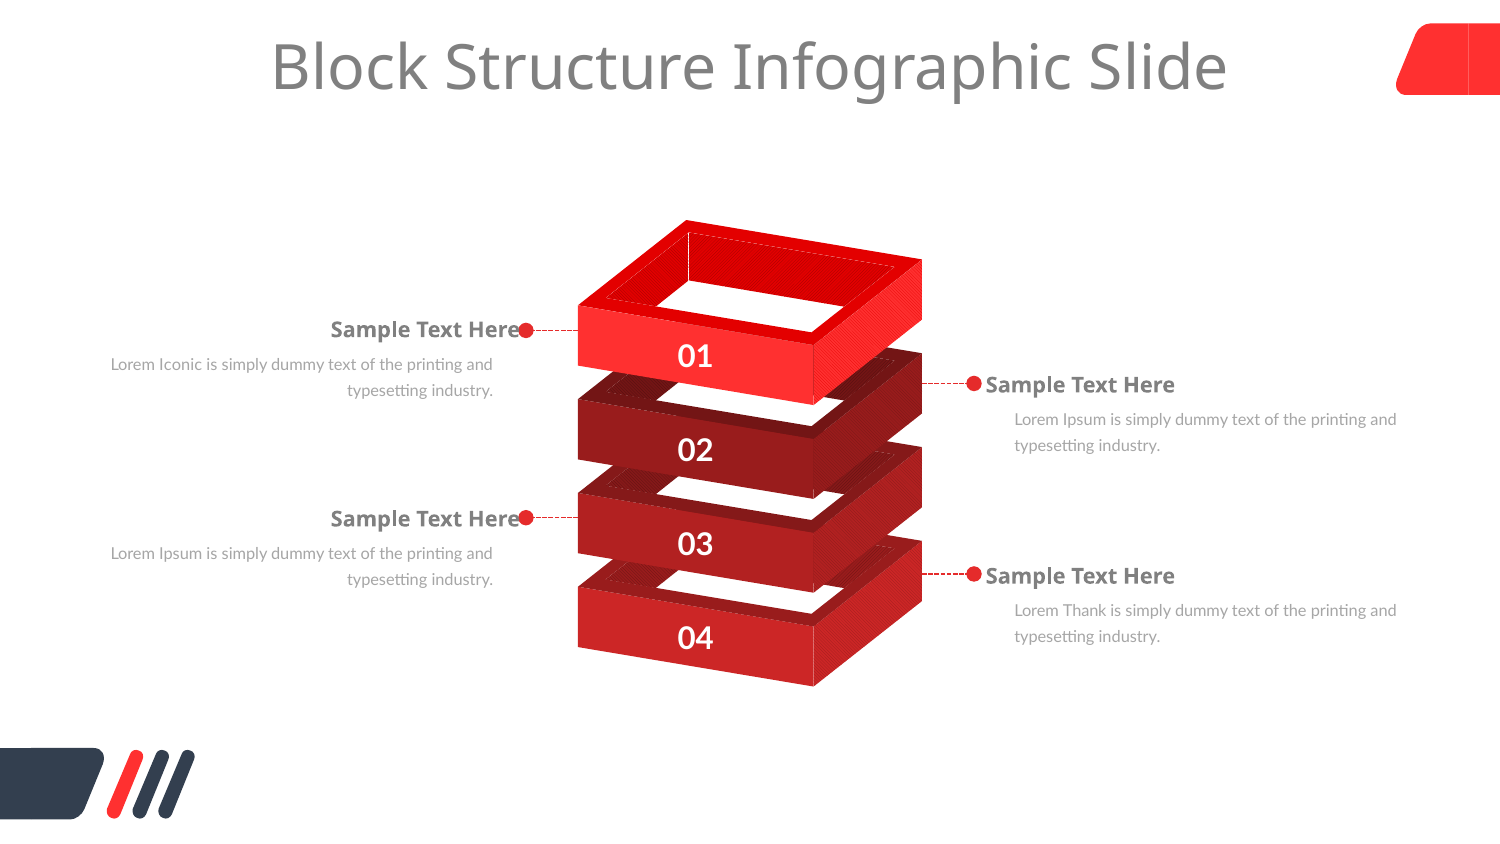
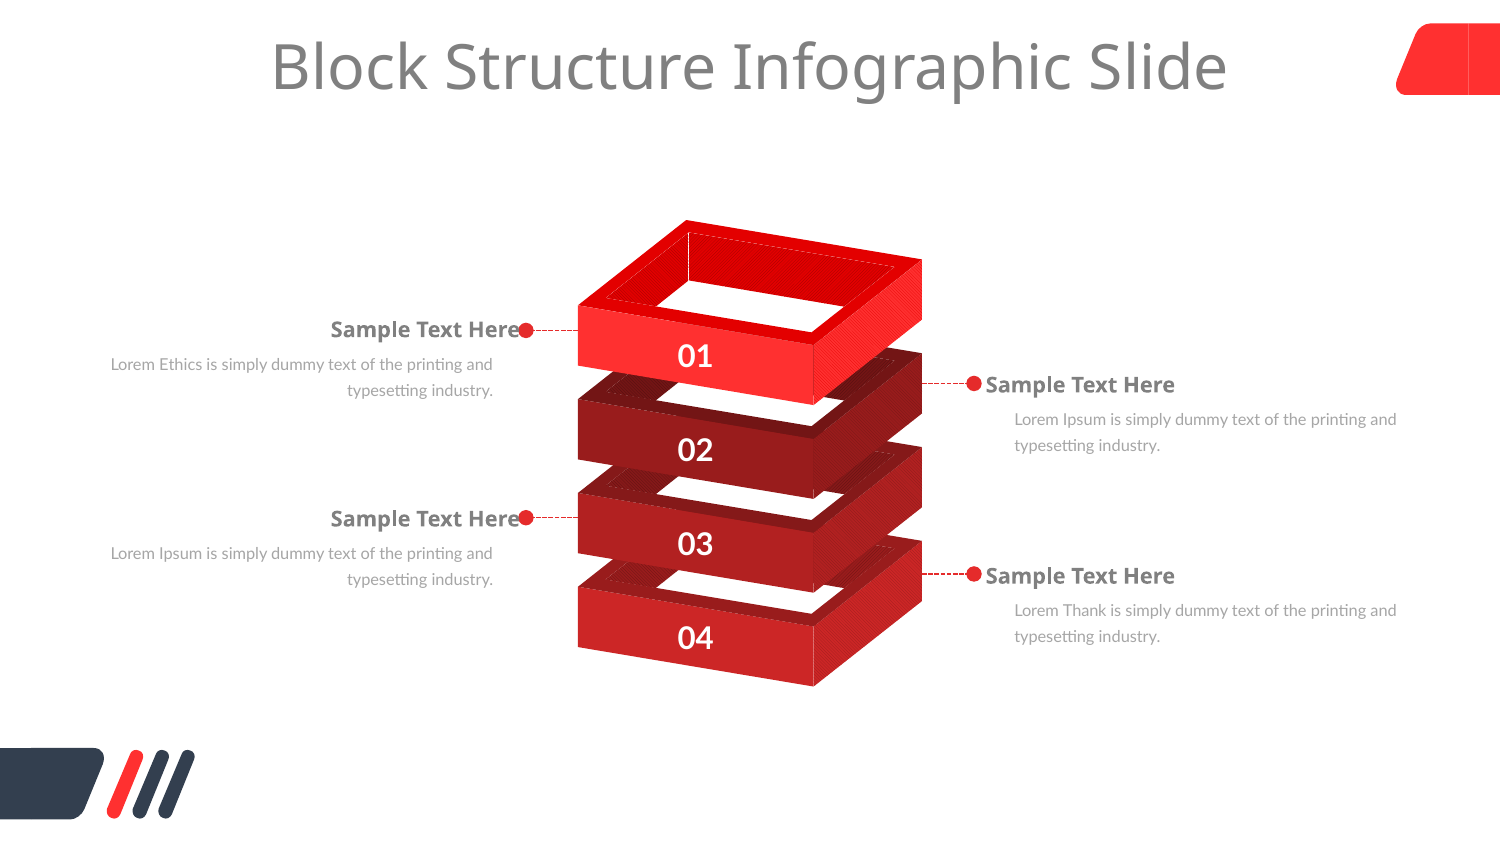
Iconic: Iconic -> Ethics (181, 365)
